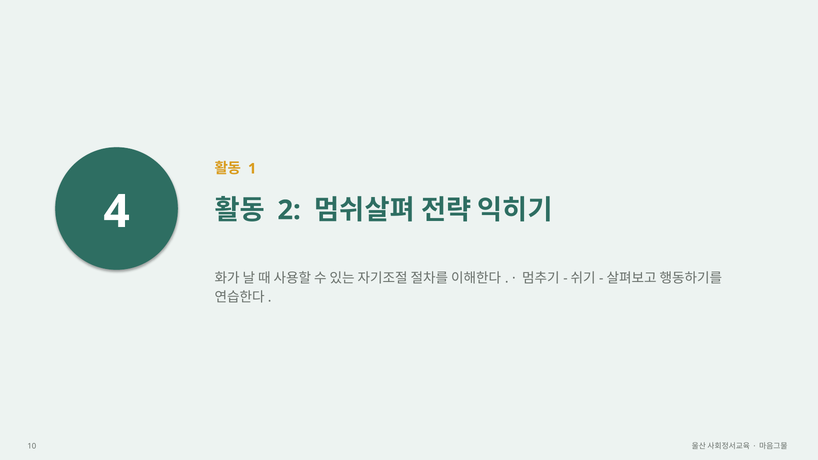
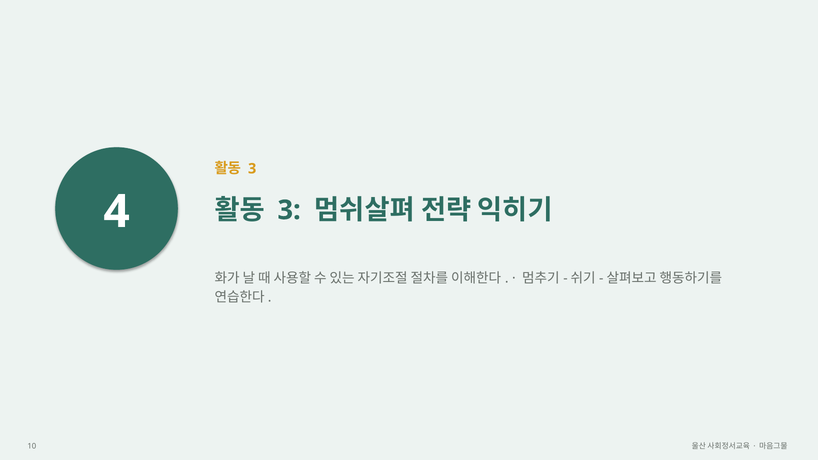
1: 1 -> 3 (252, 169)
2: 2 -> 3 (289, 210)
